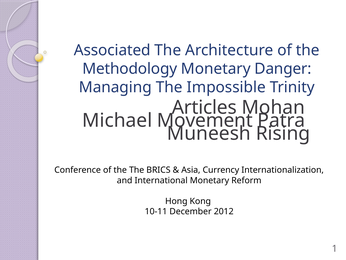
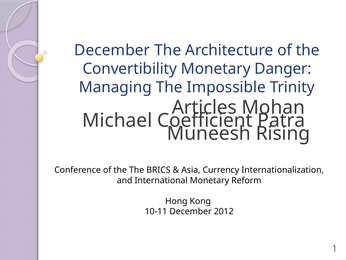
Associated: Associated -> December (112, 50)
Methodology: Methodology -> Convertibility (130, 69)
Movement: Movement -> Coefficient (205, 120)
